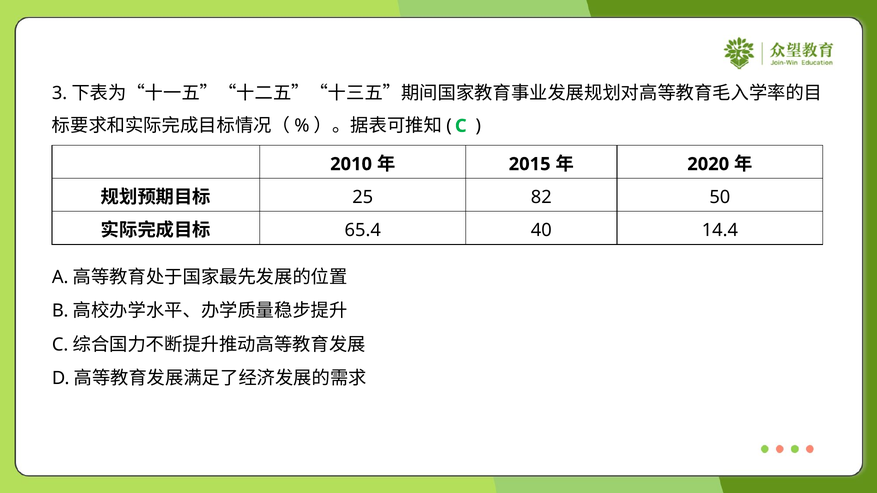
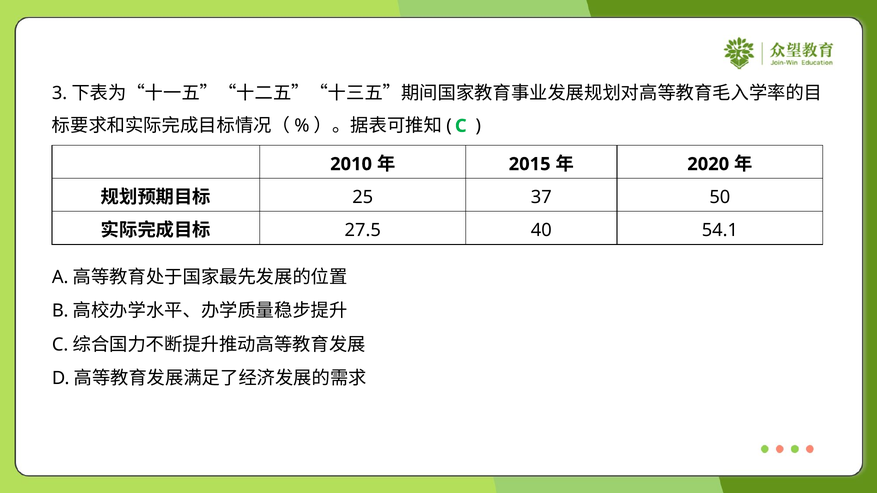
82: 82 -> 37 (541, 197)
65.4: 65.4 -> 27.5 (363, 230)
14.4: 14.4 -> 54.1 (720, 230)
